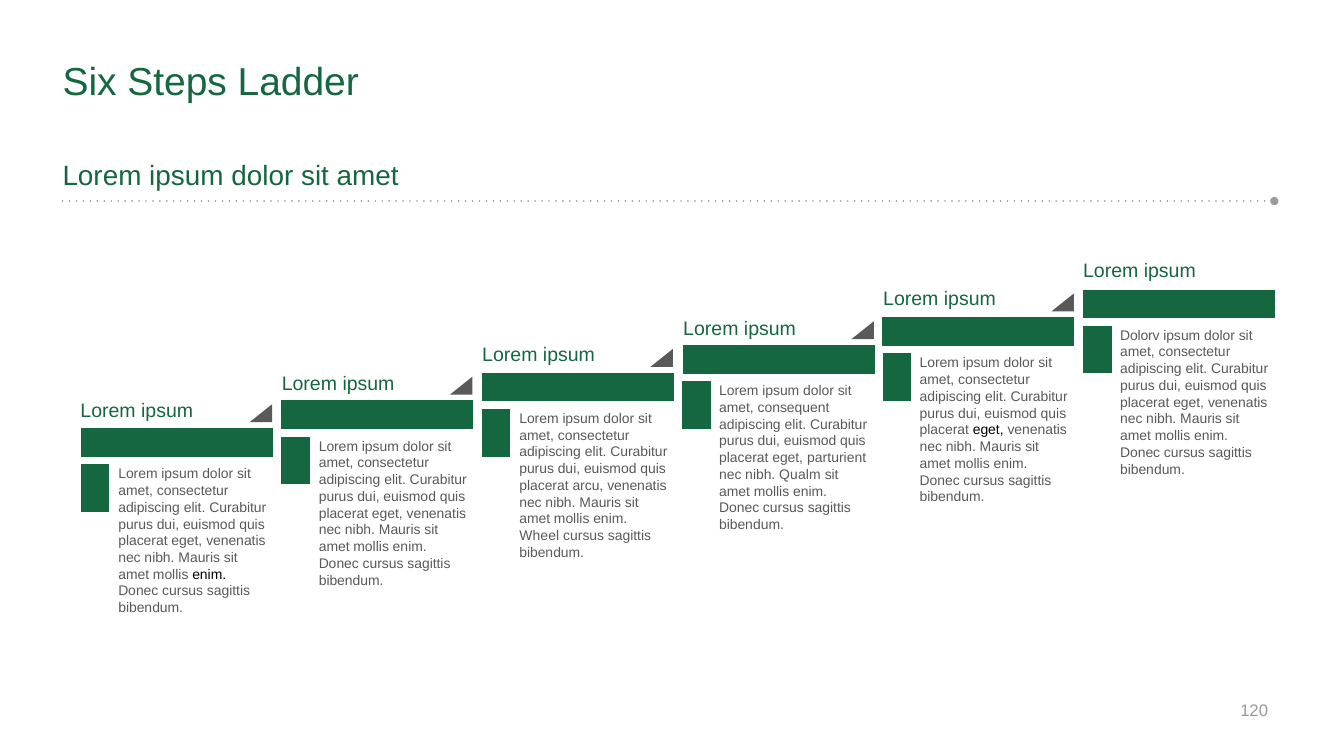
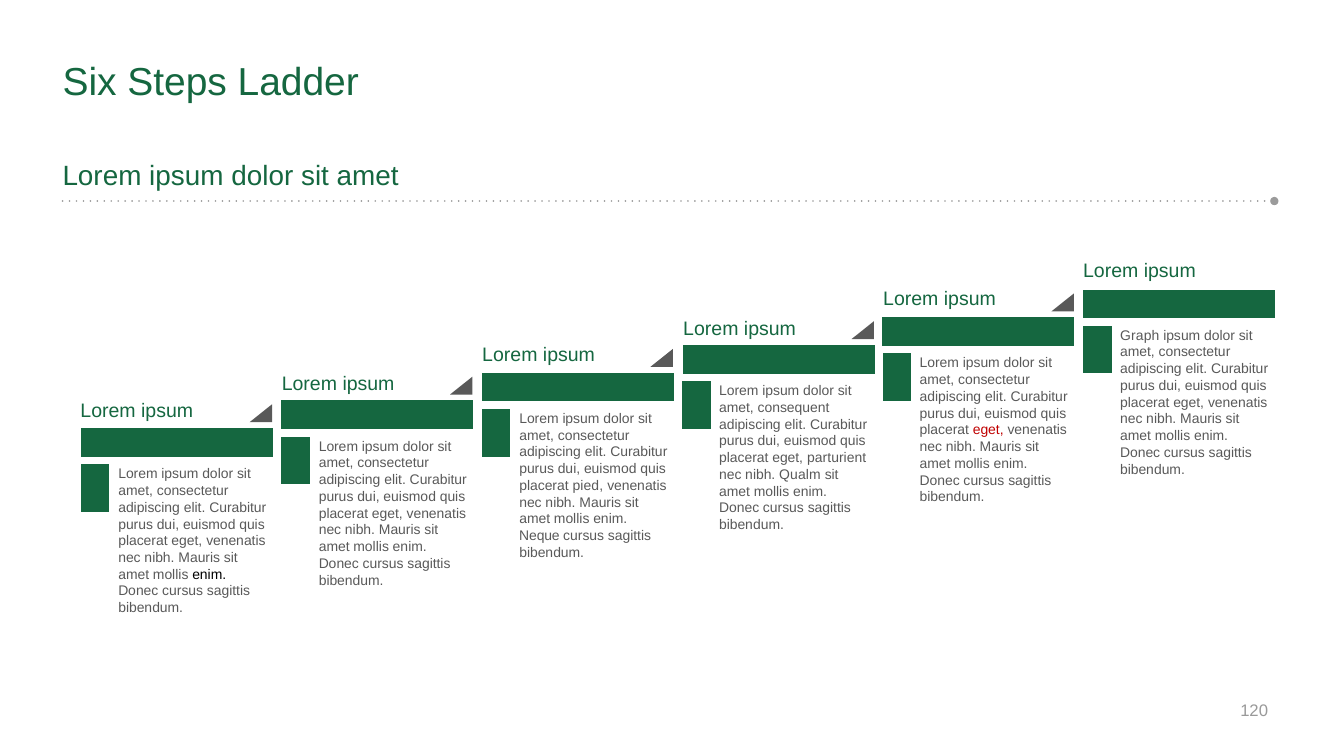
Dolorv: Dolorv -> Graph (1140, 336)
eget colour: black -> red (988, 430)
arcu: arcu -> pied (588, 486)
Wheel: Wheel -> Neque (539, 536)
